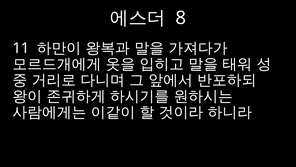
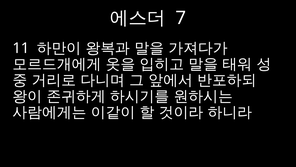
8: 8 -> 7 (181, 18)
